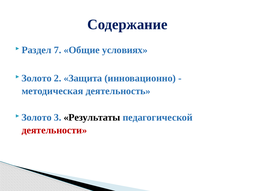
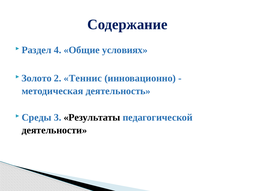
7: 7 -> 4 (58, 50)
Защита: Защита -> Теннис (83, 78)
Золото: Золото -> Среды (37, 118)
деятельности colour: red -> black (54, 130)
